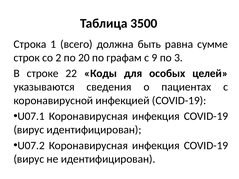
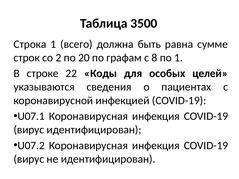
9: 9 -> 8 (154, 58)
по 3: 3 -> 1 (178, 58)
